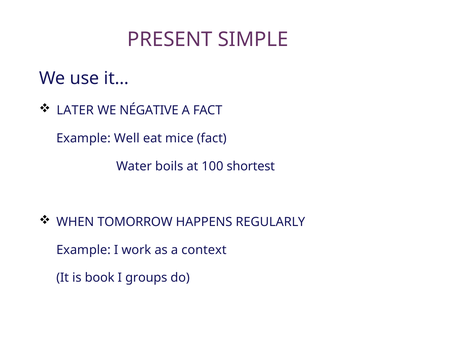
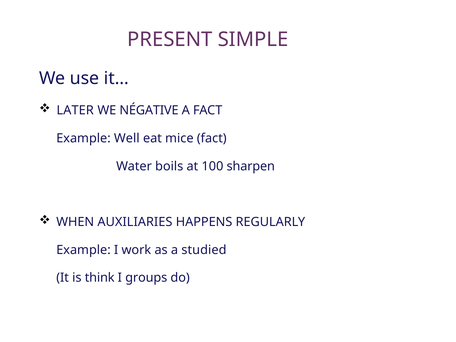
shortest: shortest -> sharpen (251, 166)
TOMORROW: TOMORROW -> AUXILIARIES (135, 222)
context: context -> studied (204, 250)
book: book -> think (100, 278)
